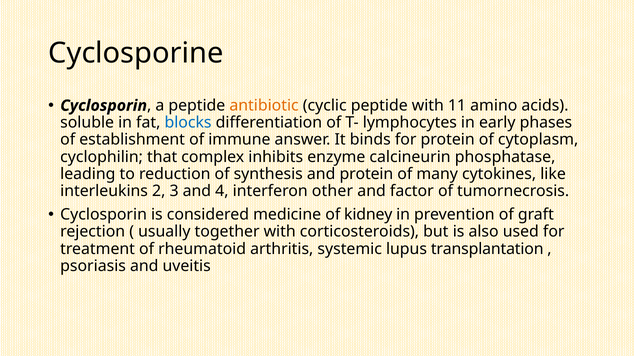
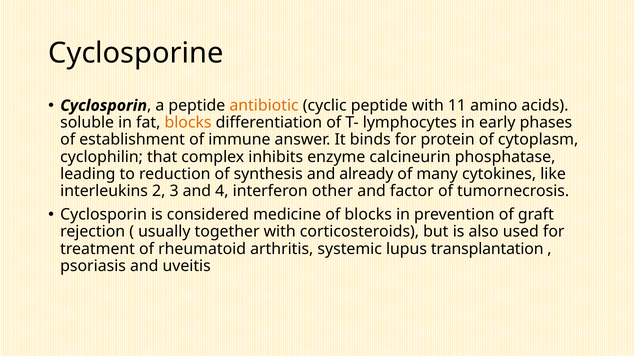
blocks colour: blue -> orange (188, 123)
and protein: protein -> already (366, 174)
of kidney: kidney -> blocks (368, 215)
